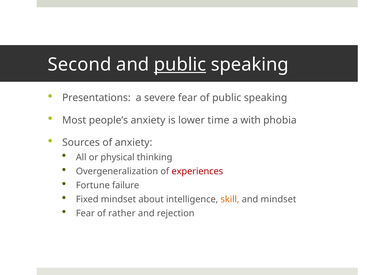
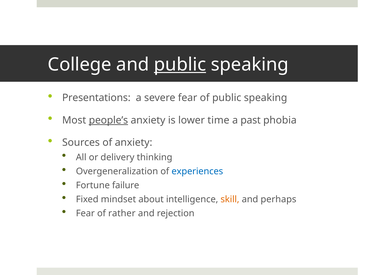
Second: Second -> College (80, 65)
people’s underline: none -> present (108, 120)
with: with -> past (251, 120)
physical: physical -> delivery (117, 157)
experiences colour: red -> blue (197, 171)
and mindset: mindset -> perhaps (278, 200)
